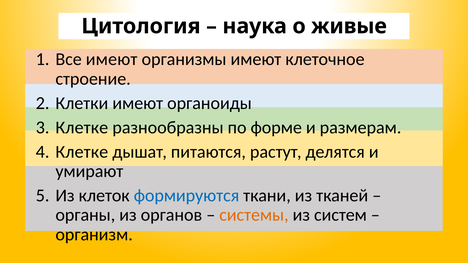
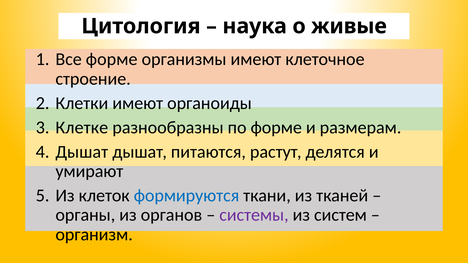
Все имеют: имеют -> форме (112, 59)
Клетке: Клетке -> Дышат (82, 152)
системы colour: orange -> purple (254, 215)
